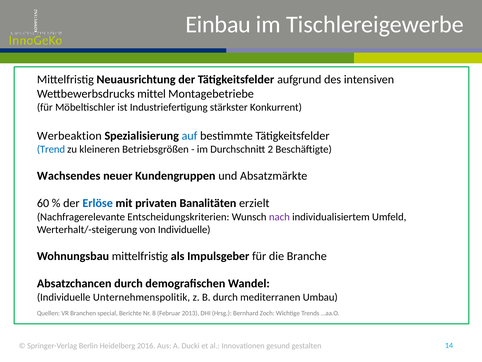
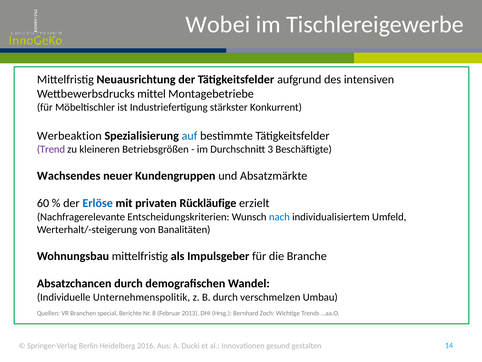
Einbau: Einbau -> Wobei (218, 25)
Trend colour: blue -> purple (51, 149)
2: 2 -> 3 (270, 149)
Banalitäten: Banalitäten -> Rückläufige (208, 203)
nach colour: purple -> blue (279, 217)
von Individuelle: Individuelle -> Banalitäten (184, 229)
mediterranen: mediterranen -> verschmelzen (270, 297)
